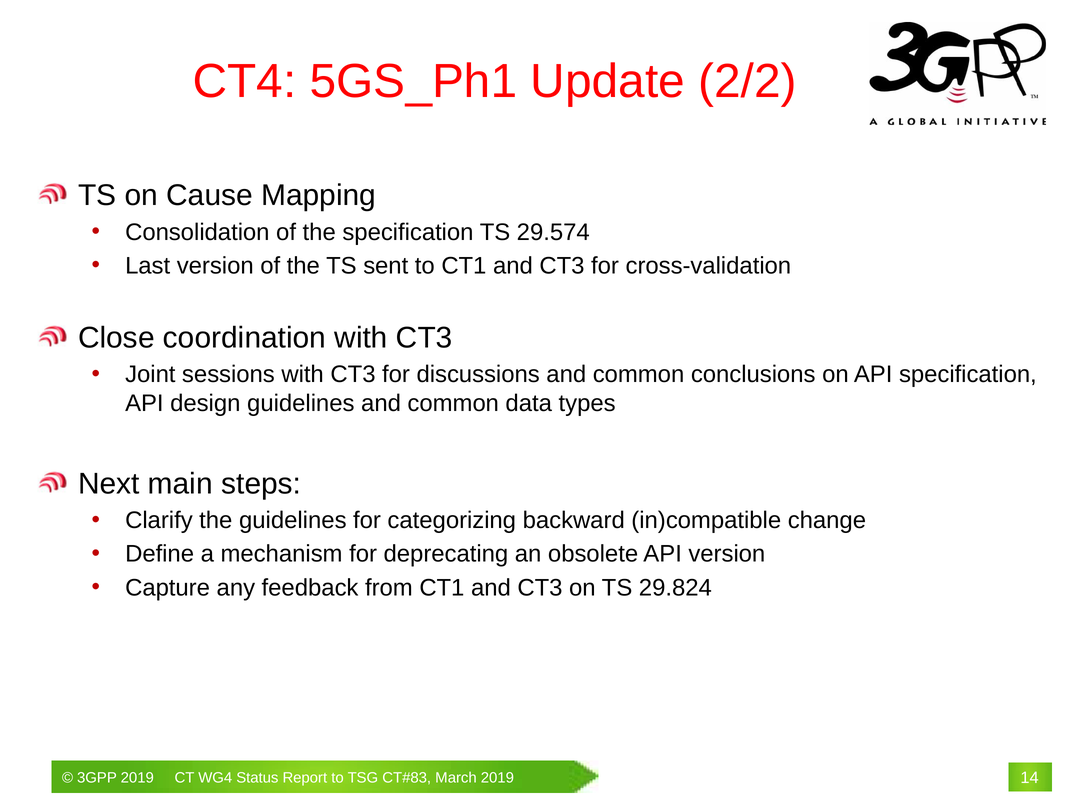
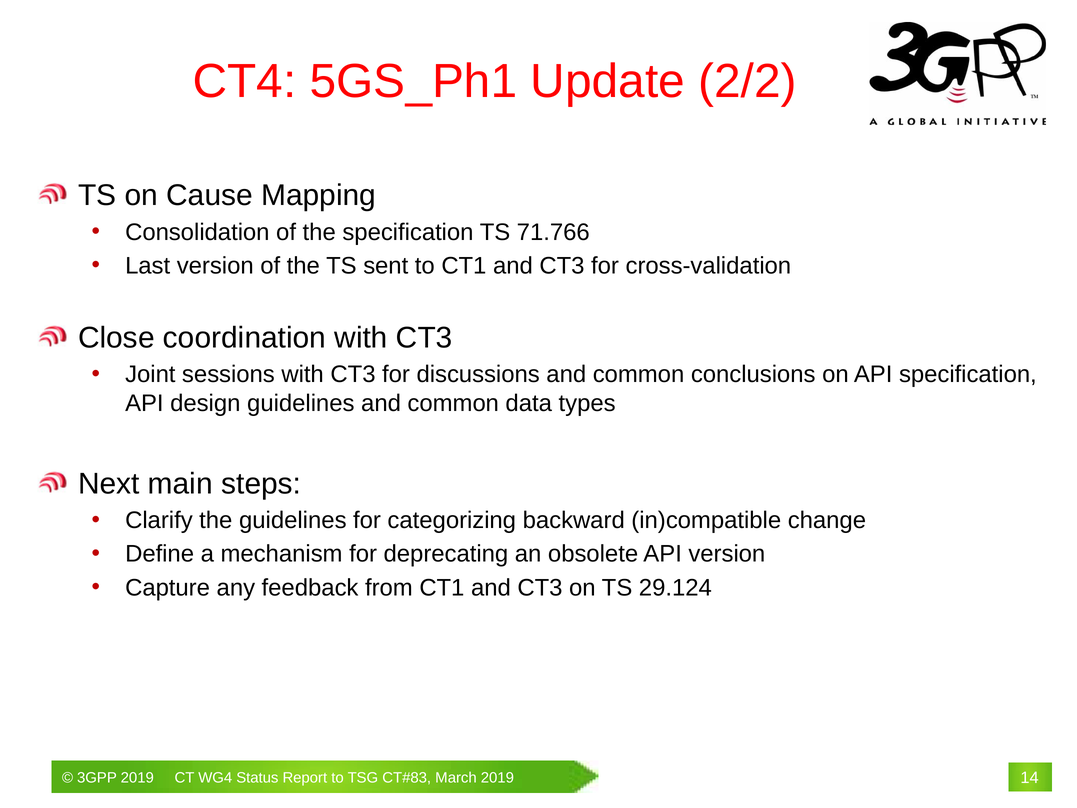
29.574: 29.574 -> 71.766 (553, 232)
29.824: 29.824 -> 29.124 (675, 587)
